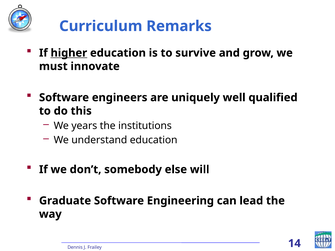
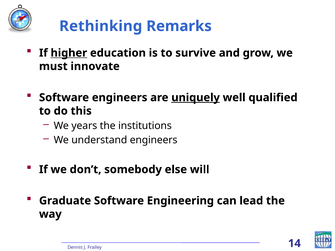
Curriculum: Curriculum -> Rethinking (101, 26)
uniquely underline: none -> present (196, 98)
understand education: education -> engineers (154, 140)
